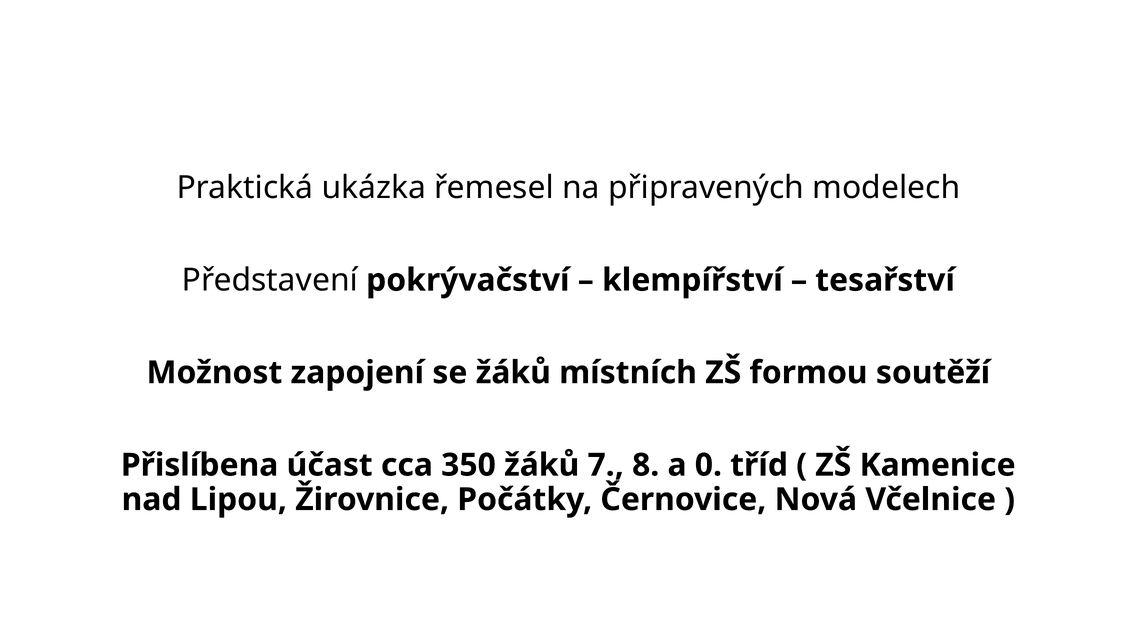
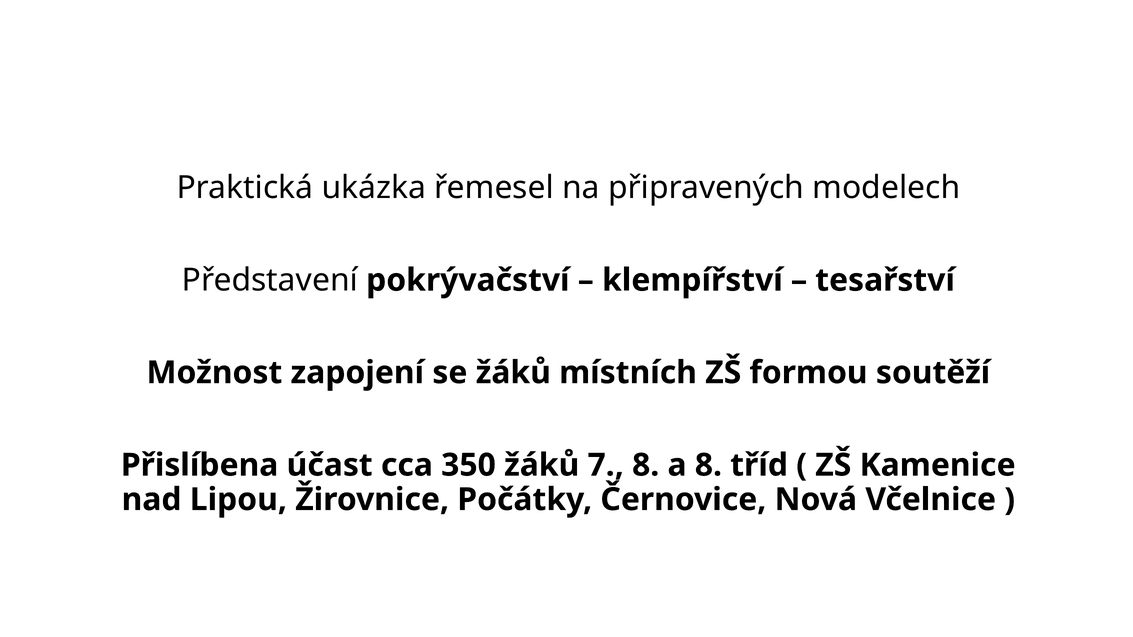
a 0: 0 -> 8 (708, 465)
